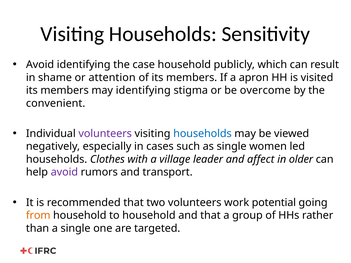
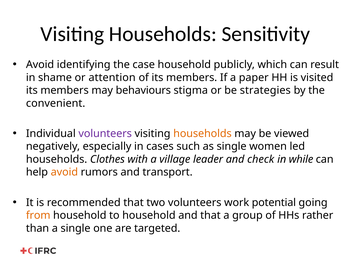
apron: apron -> paper (254, 78)
may identifying: identifying -> behaviours (143, 90)
overcome: overcome -> strategies (265, 90)
households colour: blue -> orange (202, 134)
affect: affect -> check (261, 159)
older: older -> while (301, 159)
avoid colour: purple -> orange (64, 172)
